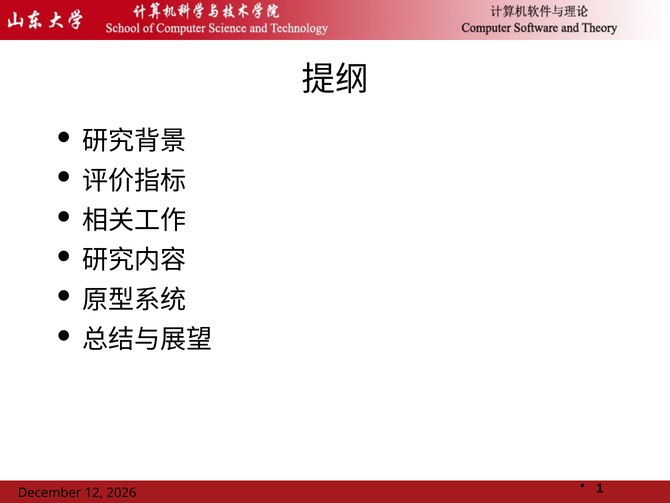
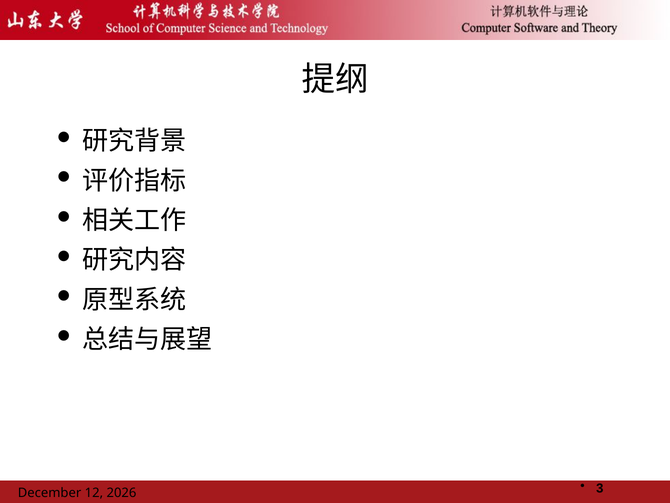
1: 1 -> 3 (600, 488)
